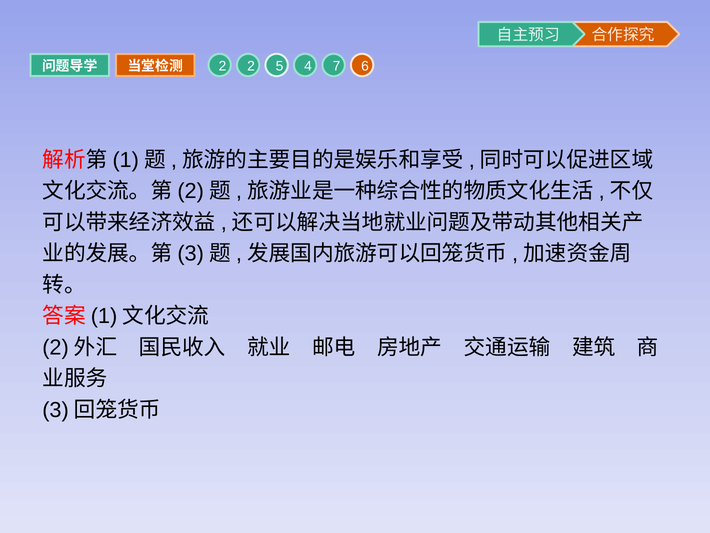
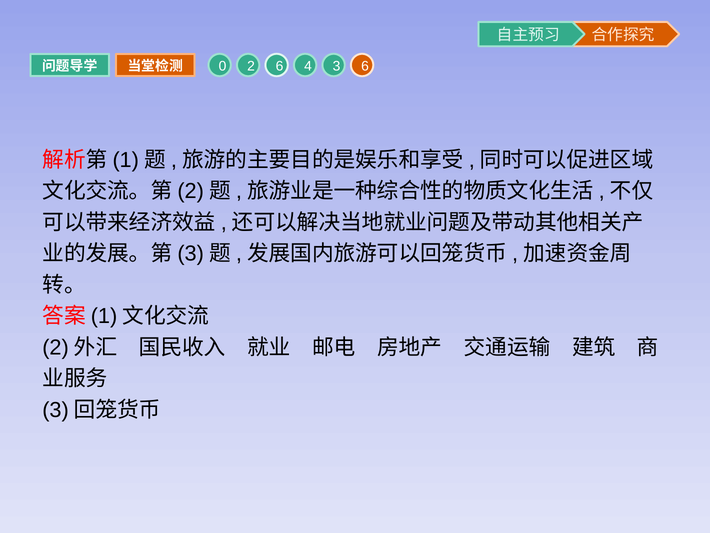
2: 2 -> 0 (223, 66)
2 5: 5 -> 6 (280, 66)
7: 7 -> 3 (337, 66)
